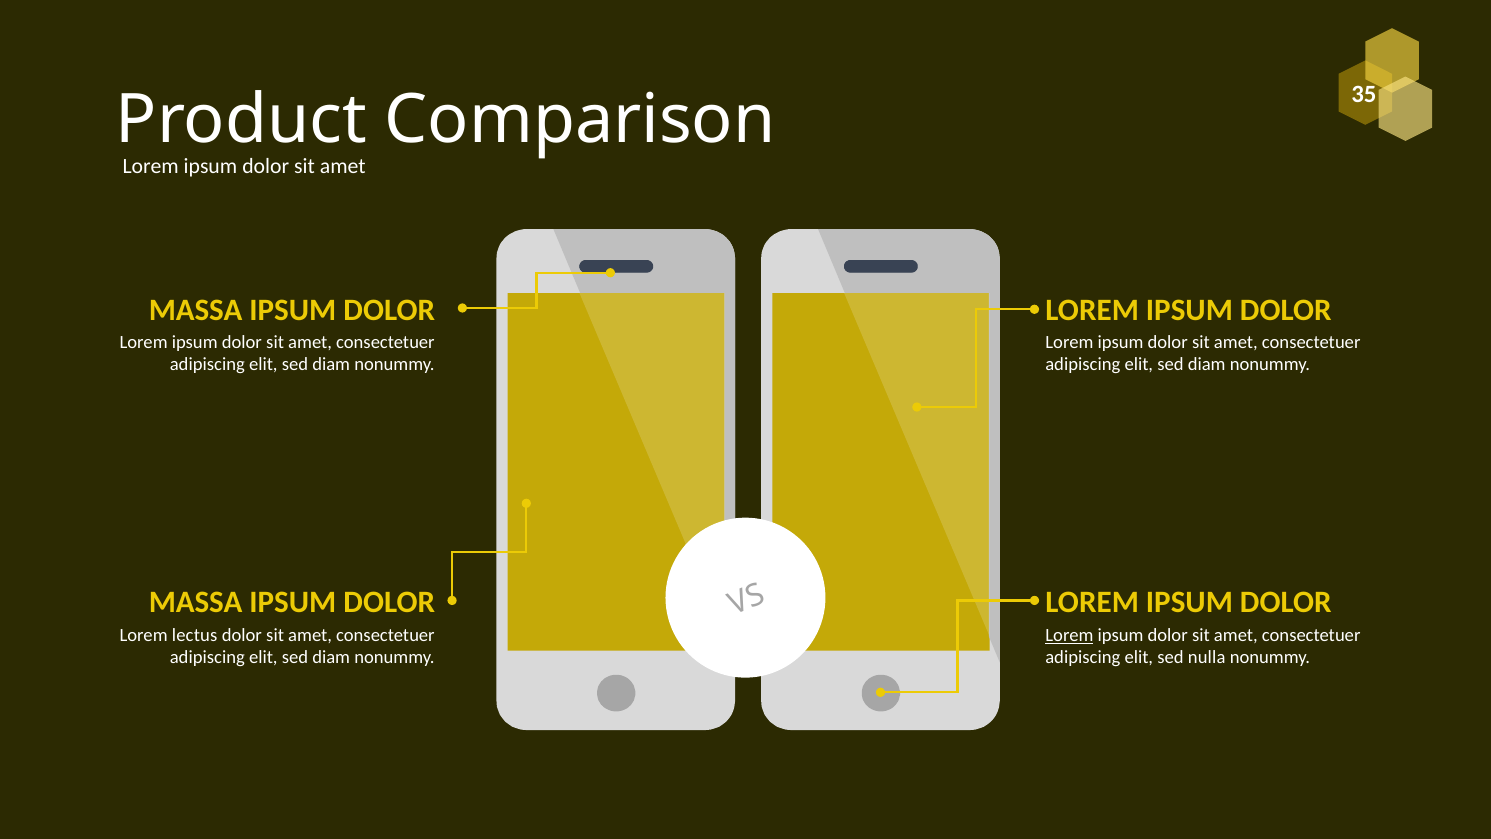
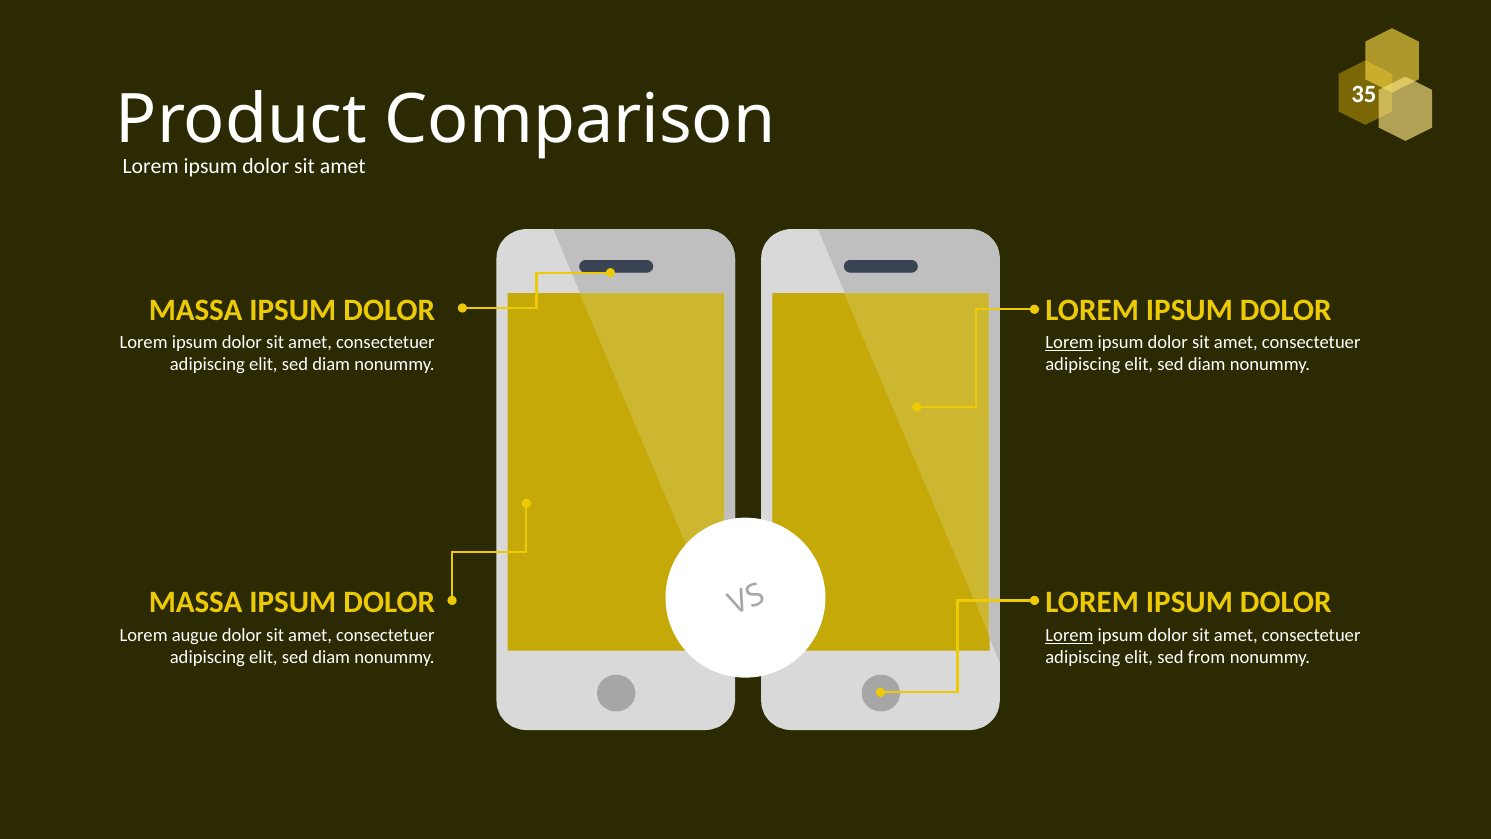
Lorem underline: none -> present (1069, 342)
lectus: lectus -> augue (195, 635)
nulla: nulla -> from (1207, 657)
